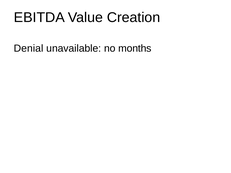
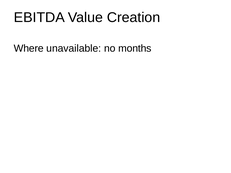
Denial: Denial -> Where (29, 48)
